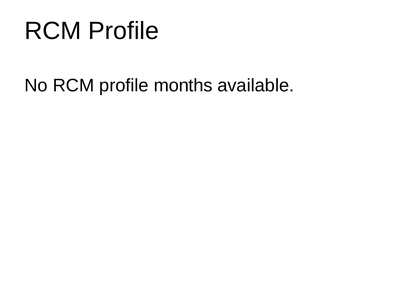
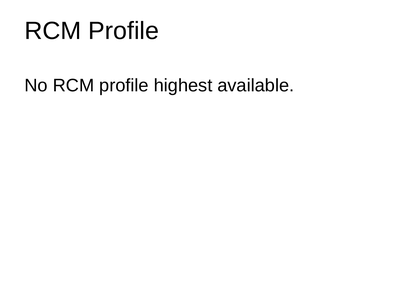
months: months -> highest (183, 86)
